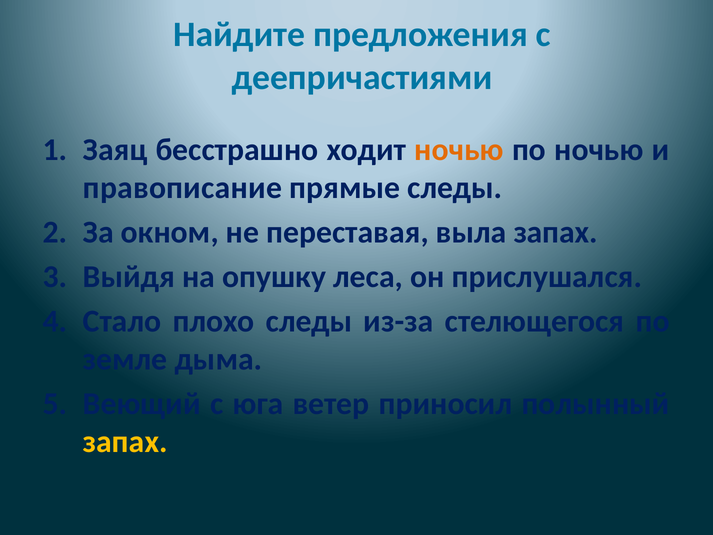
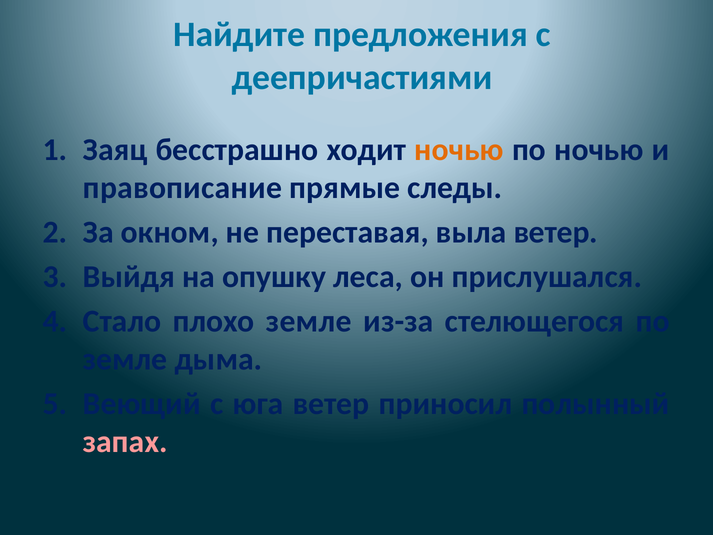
выла запах: запах -> ветер (556, 232)
плохо следы: следы -> земле (309, 321)
запах colour: yellow -> pink (125, 441)
